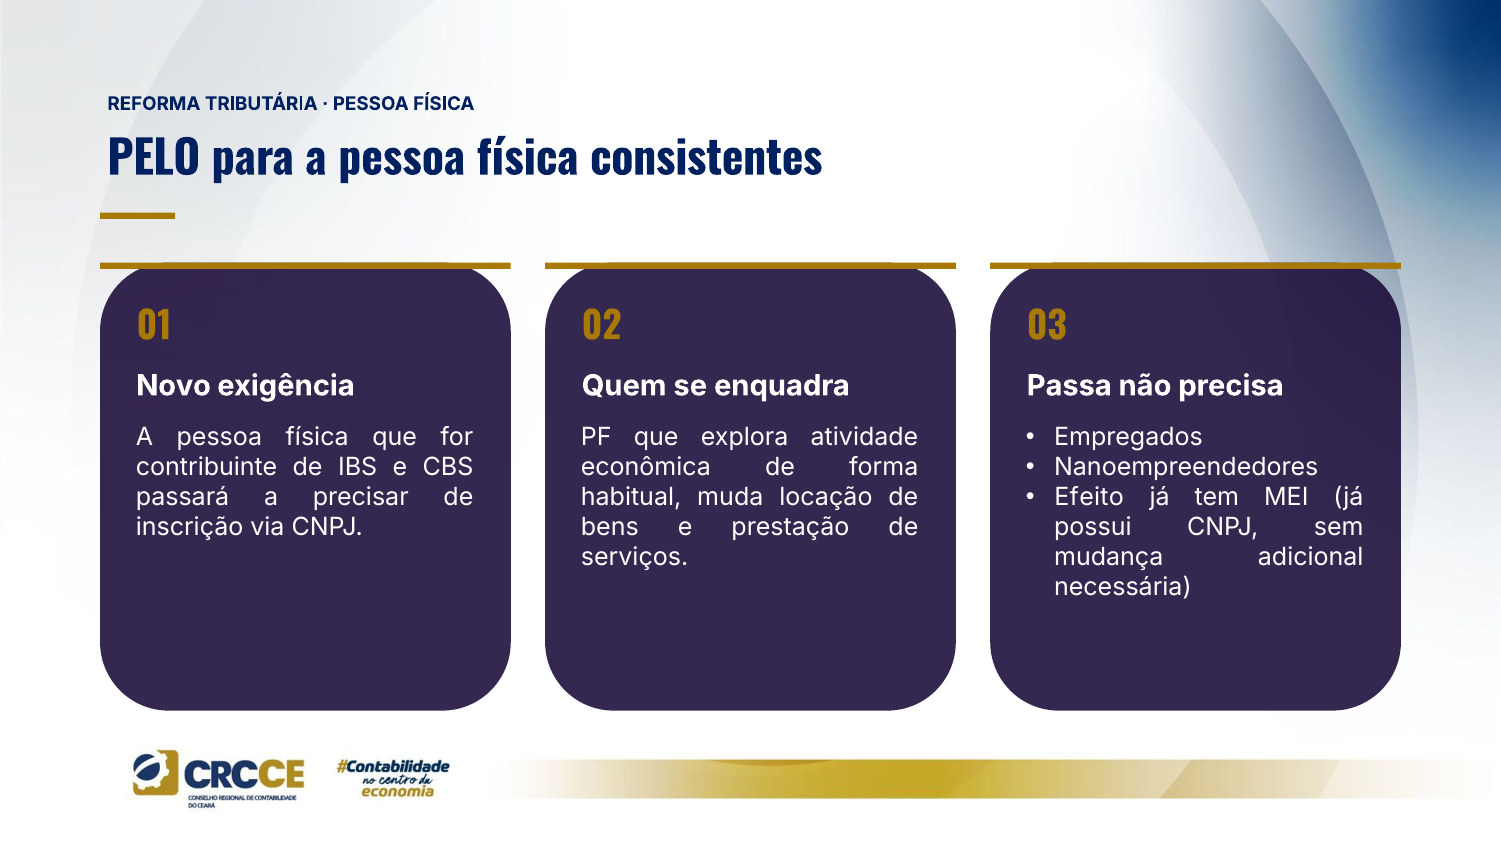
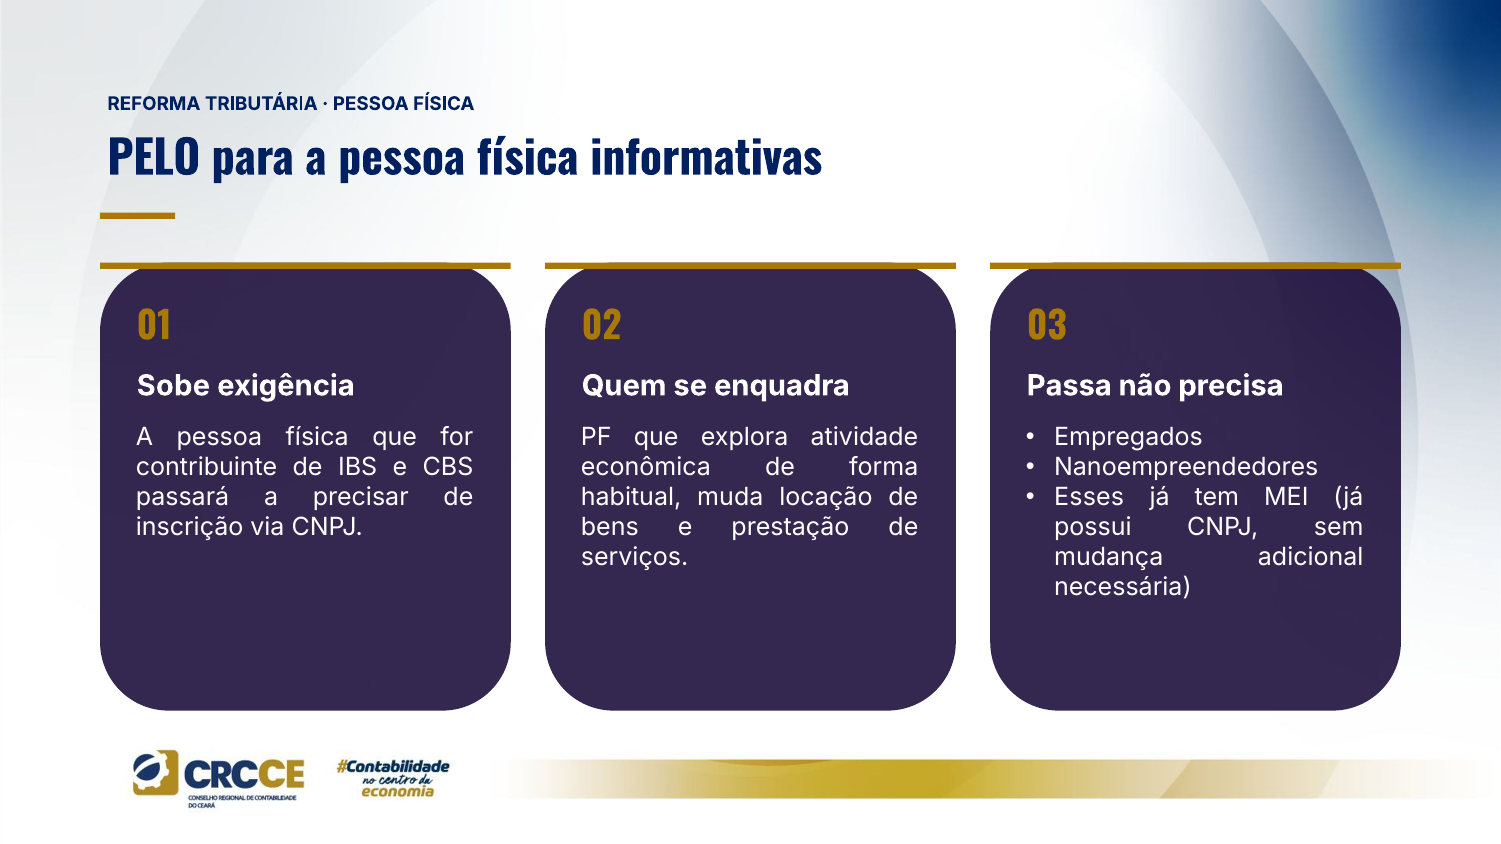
consistentes: consistentes -> informativas (706, 159)
Novo: Novo -> Sobe (173, 386)
Efeito: Efeito -> Esses (1089, 498)
